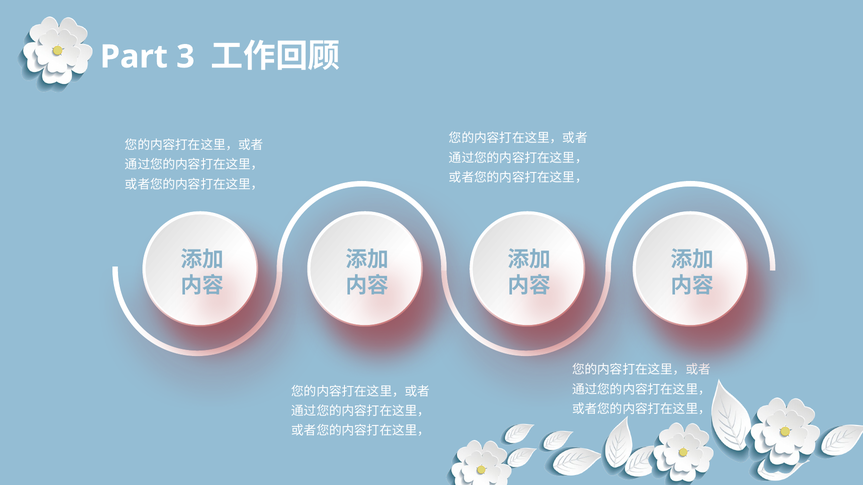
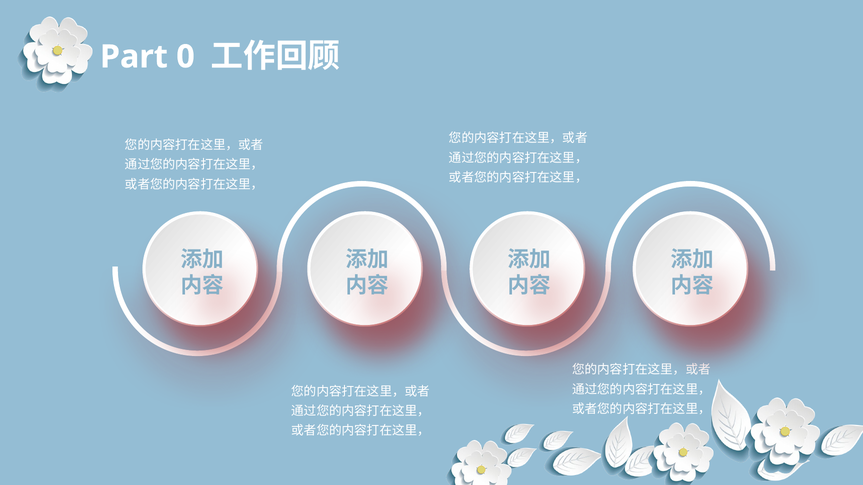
3: 3 -> 0 (186, 57)
